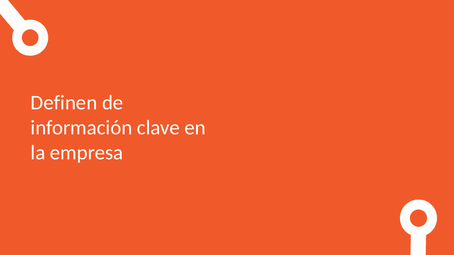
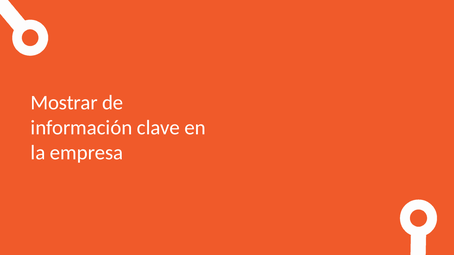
Definen: Definen -> Mostrar (64, 103)
